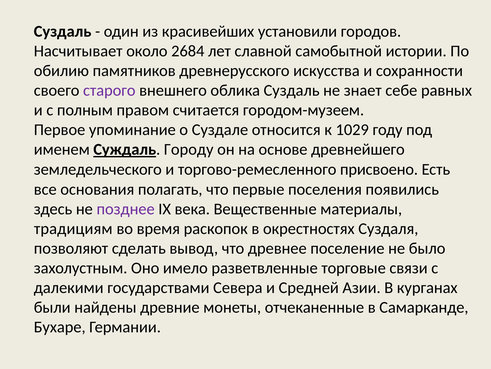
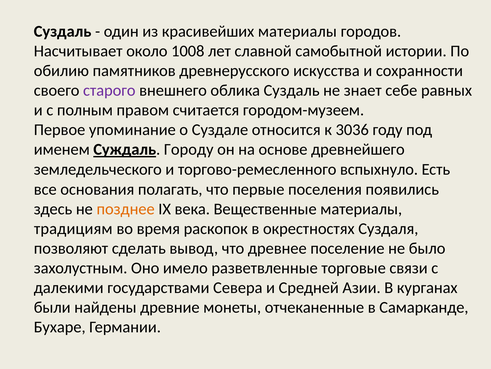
красивейших установили: установили -> материалы (297, 31)
2684: 2684 -> 1008 (188, 51)
1029: 1029 -> 3036 (352, 130)
присвоено: присвоено -> вспыхнуло (379, 169)
позднее colour: purple -> orange (126, 209)
